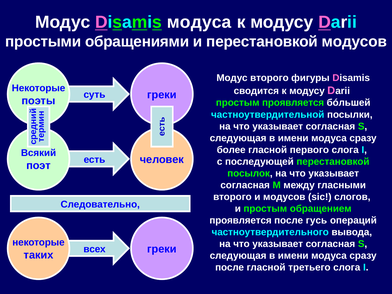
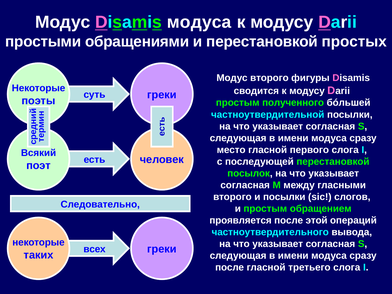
перестановкой модусов: модусов -> простых (354, 42)
простым проявляется: проявляется -> полученного (293, 103)
более: более -> место (231, 150)
и модусов: модусов -> посылки (284, 197)
гусь: гусь -> этой (317, 220)
